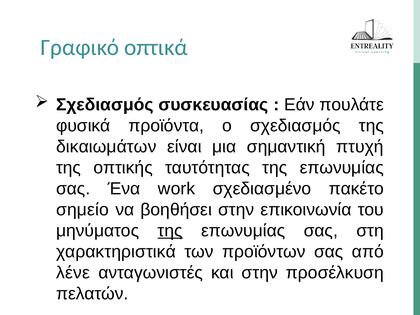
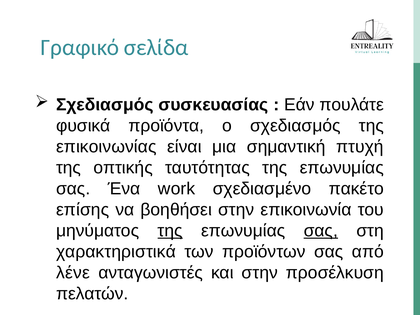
οπτικά: οπτικά -> σελίδα (156, 47)
δικαιωμάτων: δικαιωμάτων -> επικοινωνίας (106, 147)
σημείο: σημείο -> επίσης (83, 210)
σας underline: none -> present (321, 231)
